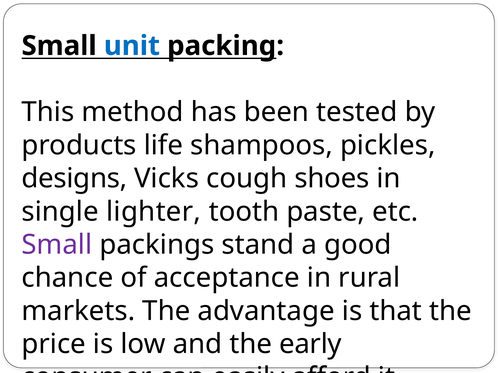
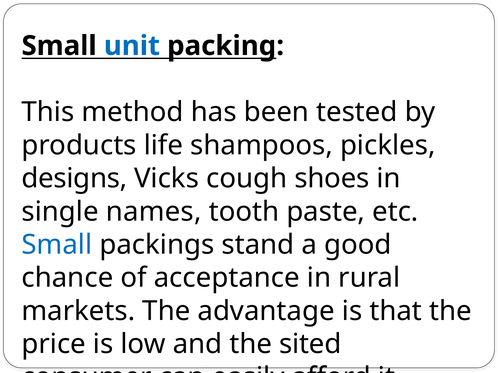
lighter: lighter -> names (154, 212)
Small colour: purple -> blue (57, 245)
early: early -> sited (310, 345)
